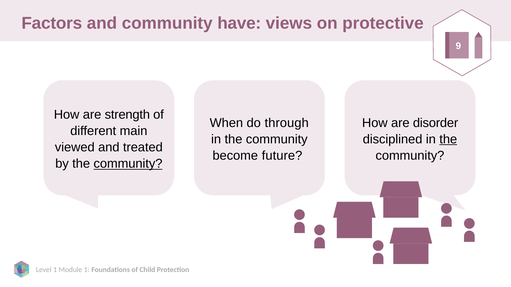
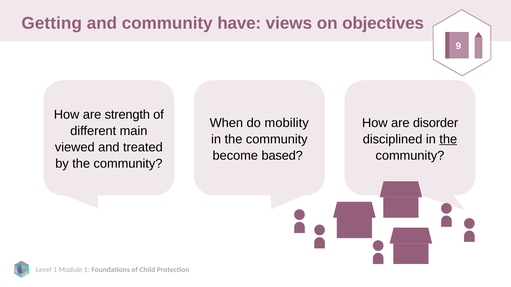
Factors: Factors -> Getting (52, 23)
protective: protective -> objectives (383, 23)
through: through -> mobility (287, 123)
future: future -> based (282, 156)
community underline: present -> none (128, 164)
